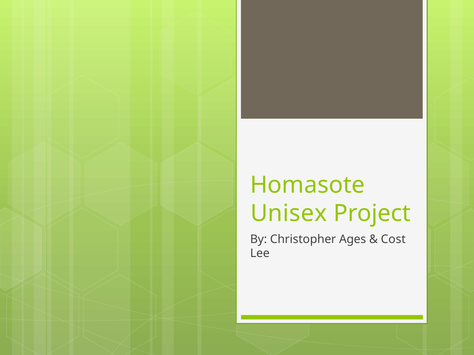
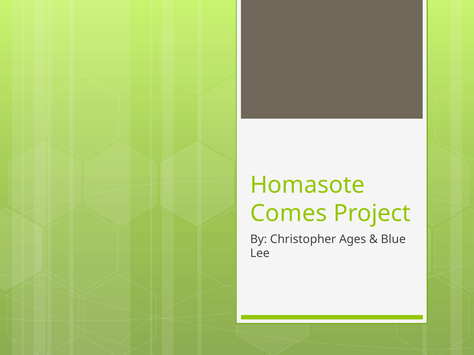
Unisex: Unisex -> Comes (289, 214)
Cost: Cost -> Blue (393, 239)
